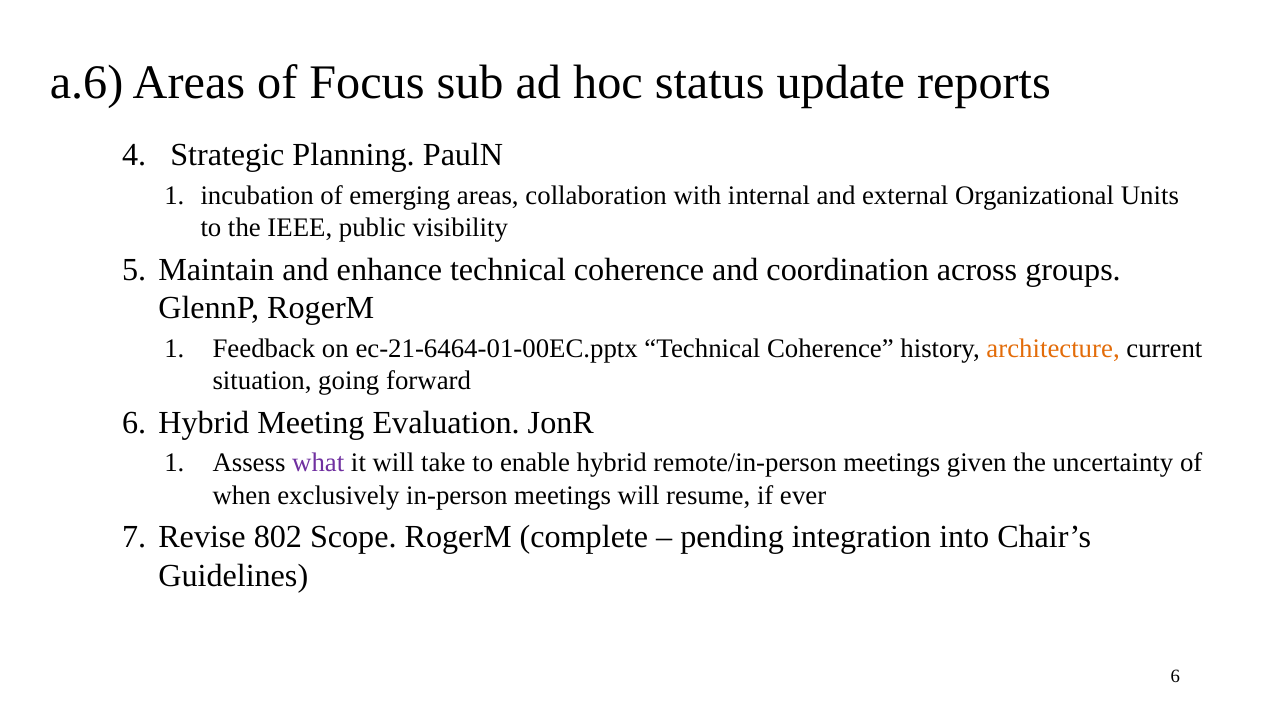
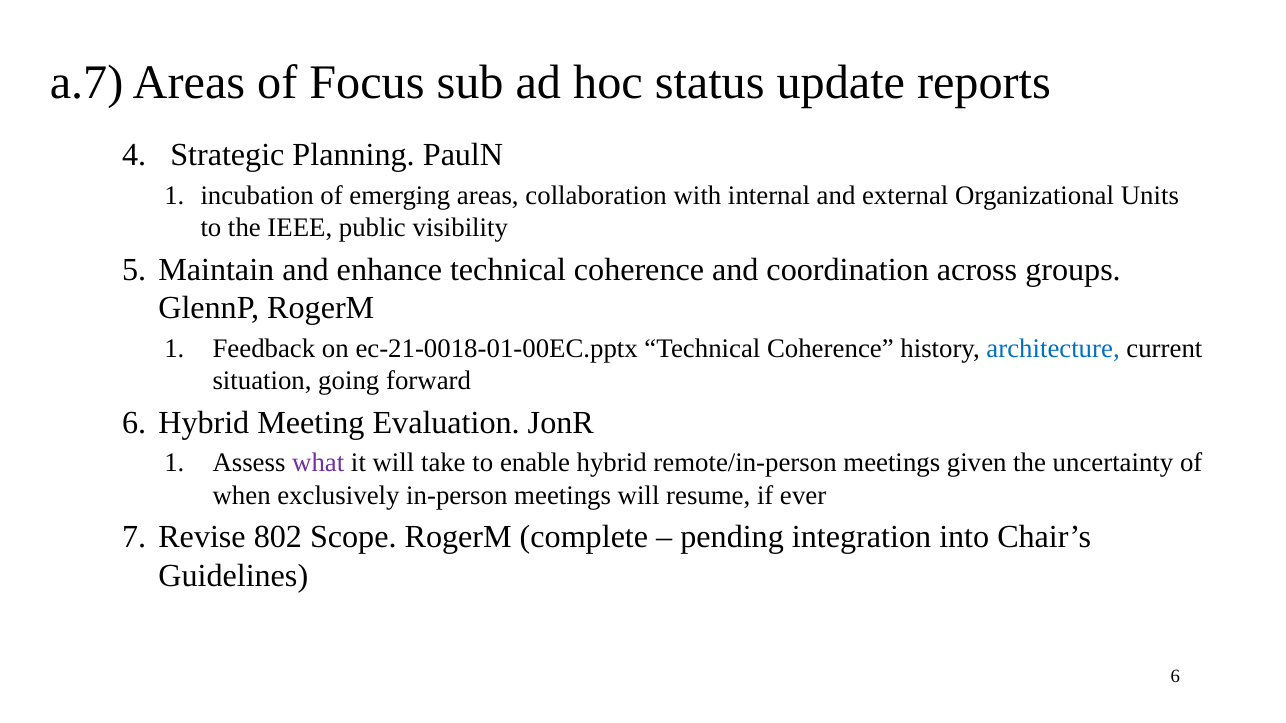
a.6: a.6 -> a.7 (87, 83)
ec-21-6464-01-00EC.pptx: ec-21-6464-01-00EC.pptx -> ec-21-0018-01-00EC.pptx (497, 349)
architecture colour: orange -> blue (1053, 349)
